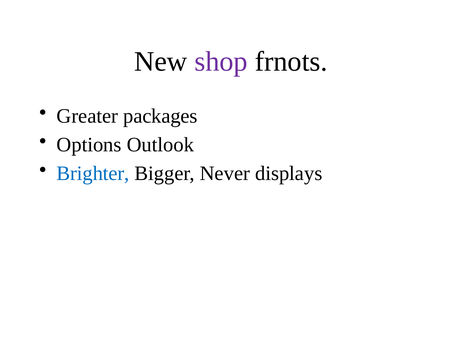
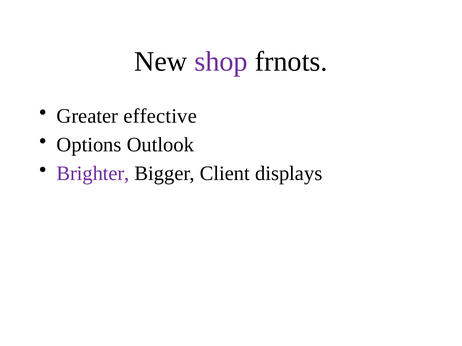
packages: packages -> effective (160, 116)
Brighter colour: blue -> purple (93, 174)
Never: Never -> Client (225, 174)
